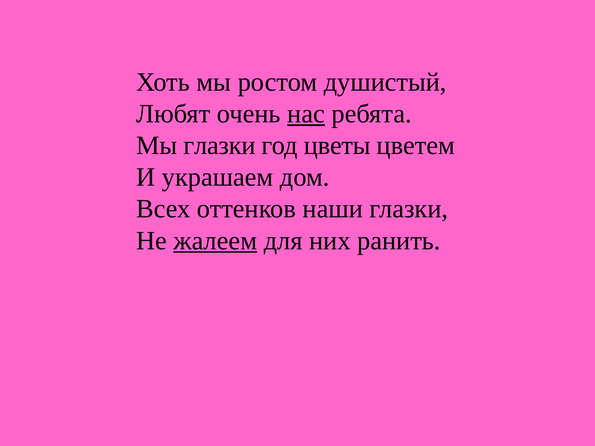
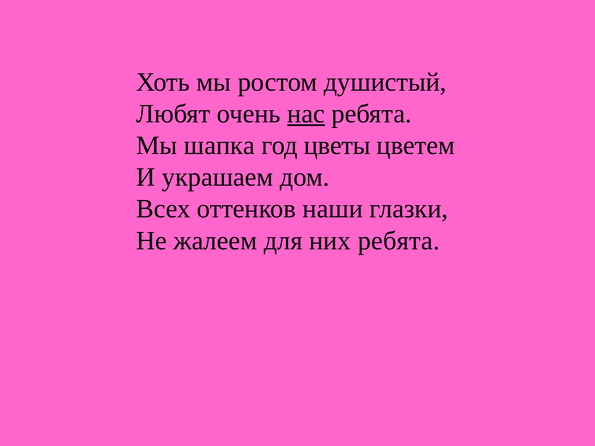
Мы глазки: глазки -> шапка (219, 146)
жалеем underline: present -> none (215, 241)
них ранить: ранить -> ребята (399, 241)
